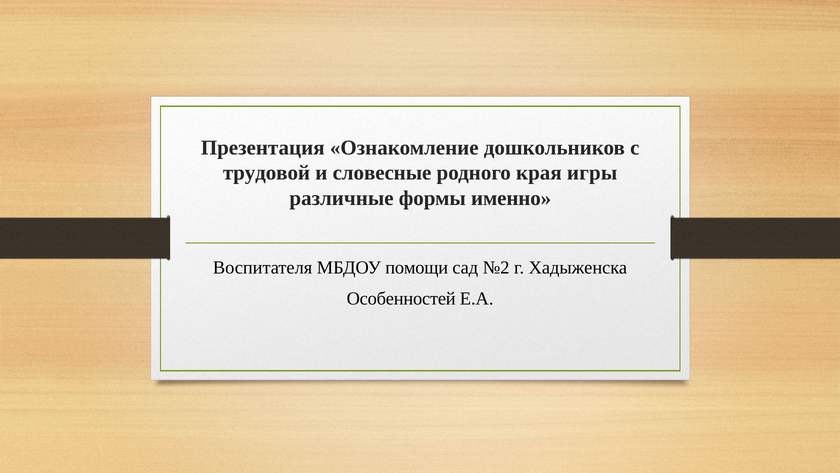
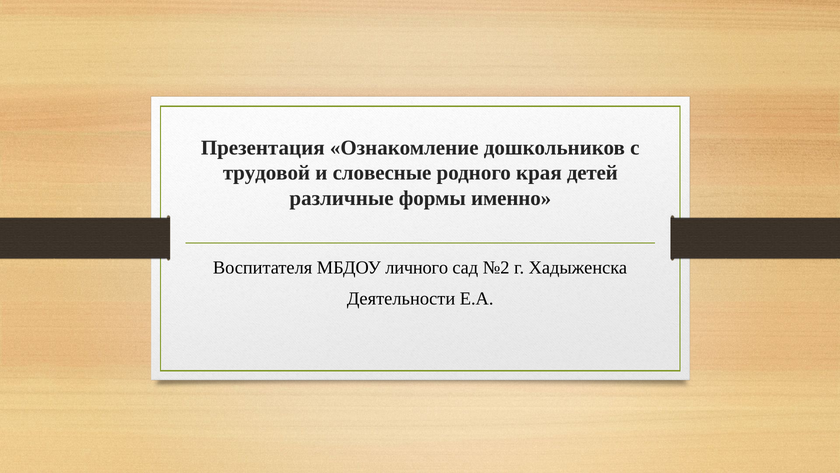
игры: игры -> детей (592, 173)
помощи: помощи -> личного (417, 267)
Особенностей: Особенностей -> Деятельности (401, 298)
